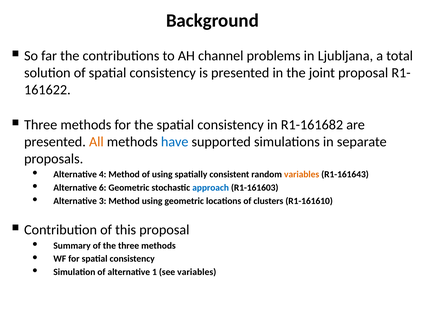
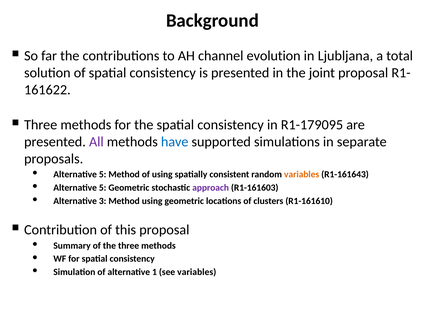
problems: problems -> evolution (274, 56)
R1-161682: R1-161682 -> R1-179095 (312, 125)
All colour: orange -> purple (96, 142)
4: 4 -> 5 (103, 174)
6: 6 -> 5 (103, 188)
approach colour: blue -> purple (211, 188)
